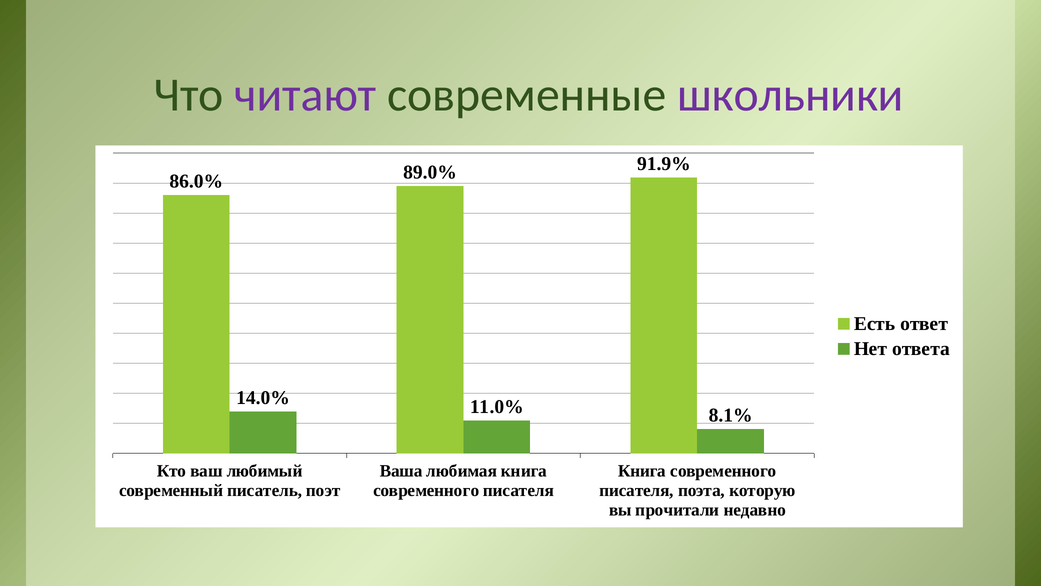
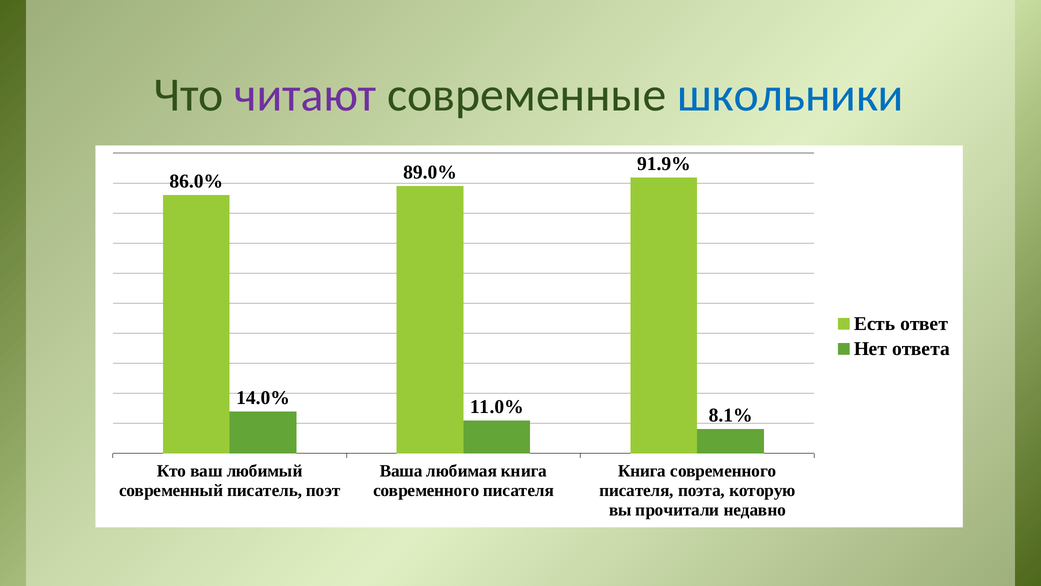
школьники colour: purple -> blue (790, 95)
